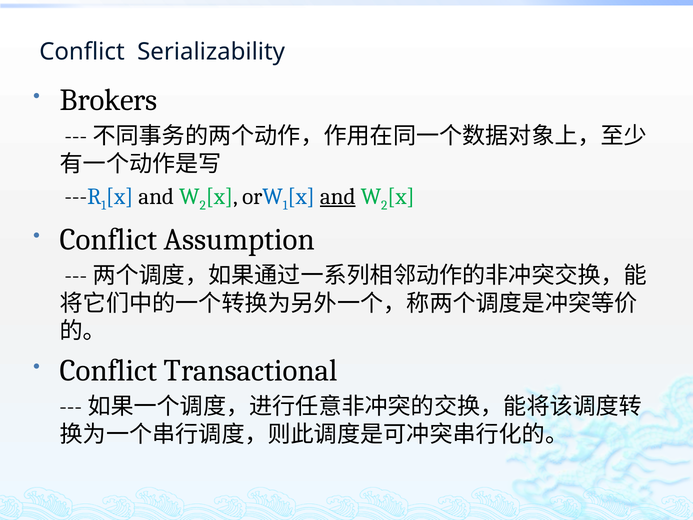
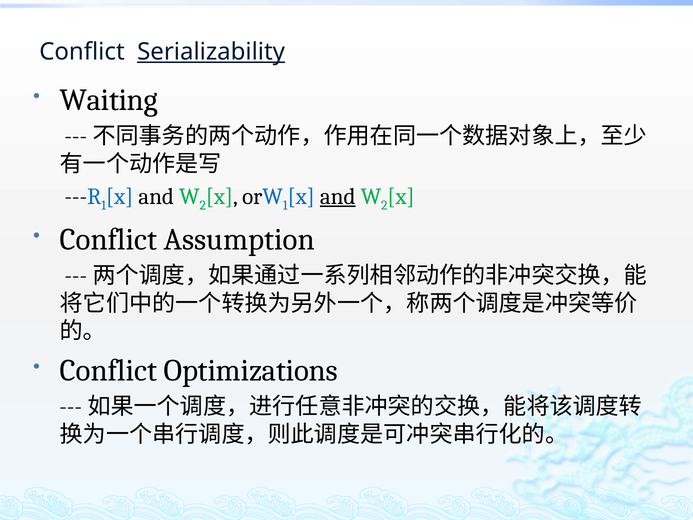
Serializability underline: none -> present (211, 52)
Brokers: Brokers -> Waiting (109, 100)
Transactional: Transactional -> Optimizations (251, 370)
